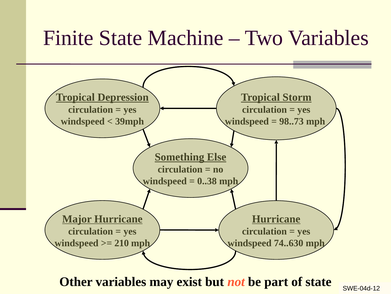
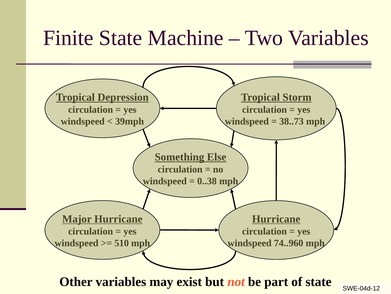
98..73: 98..73 -> 38..73 (291, 121)
210: 210 -> 510 (122, 242)
74..630: 74..630 -> 74..960 (289, 242)
